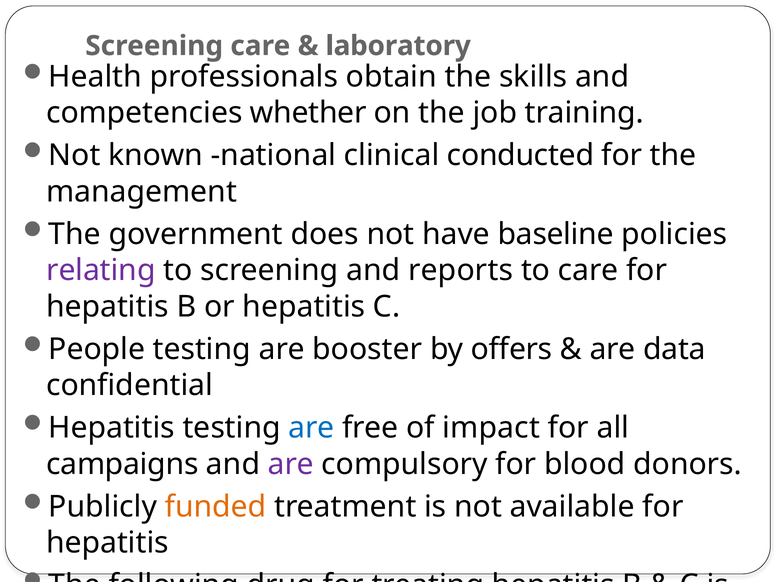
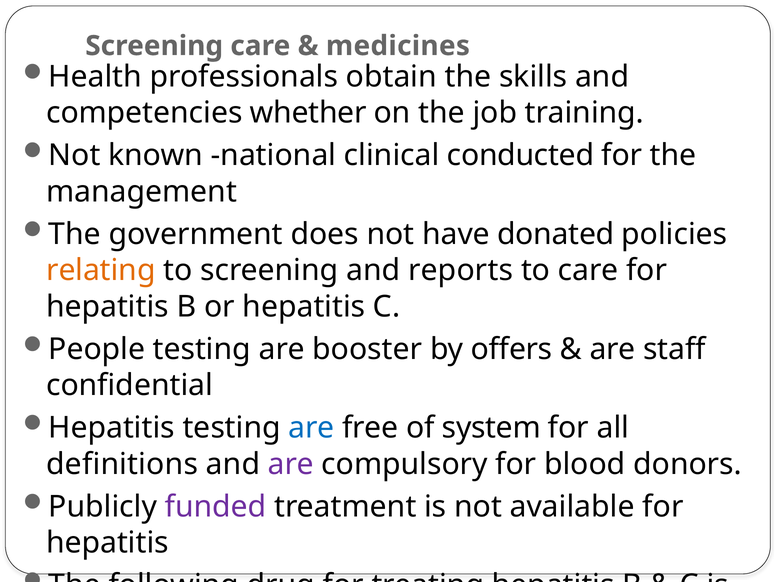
laboratory: laboratory -> medicines (398, 46)
baseline: baseline -> donated (556, 234)
relating colour: purple -> orange (101, 270)
data: data -> staff (674, 349)
impact: impact -> system (491, 428)
campaigns: campaigns -> definitions (122, 464)
funded colour: orange -> purple (216, 507)
